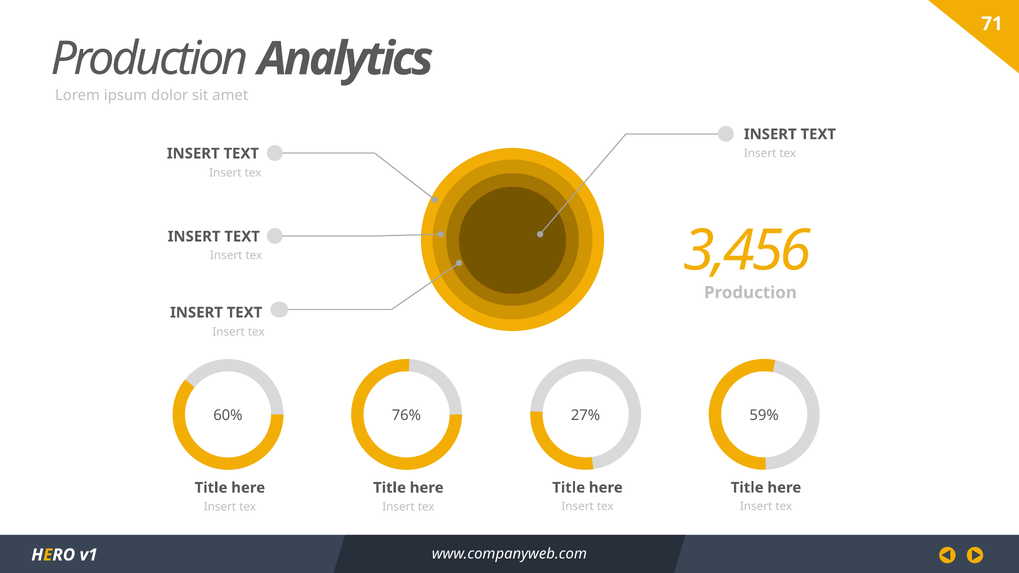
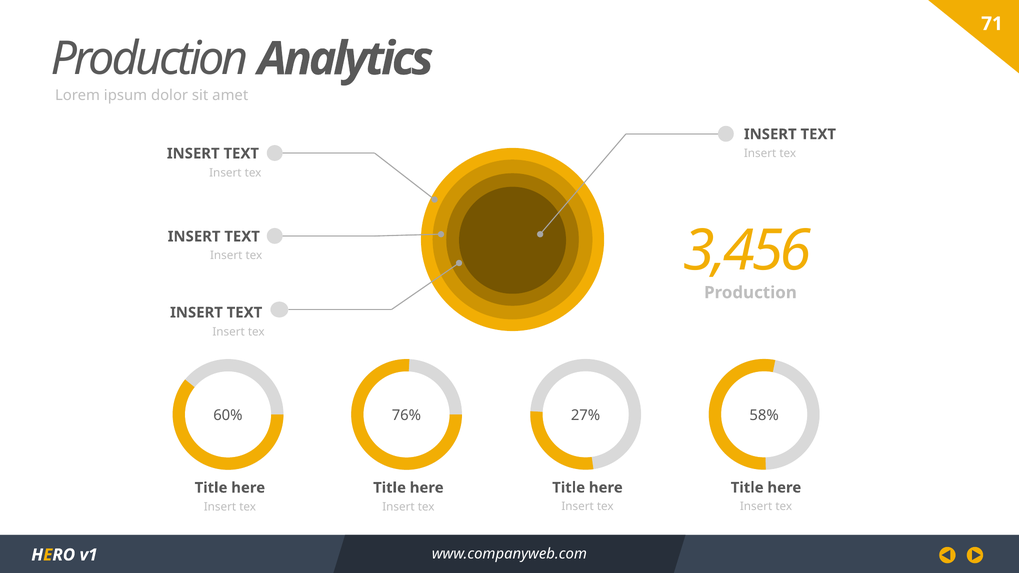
59%: 59% -> 58% (764, 415)
